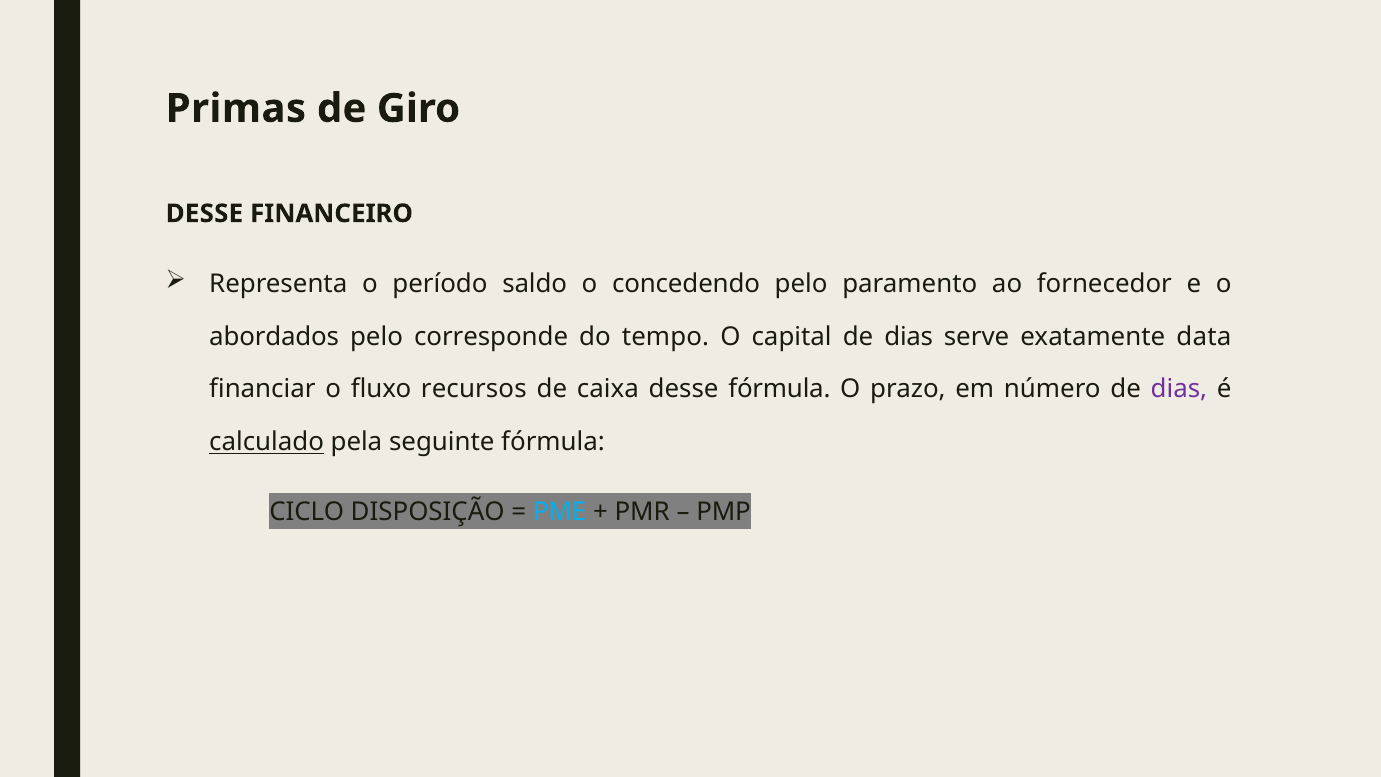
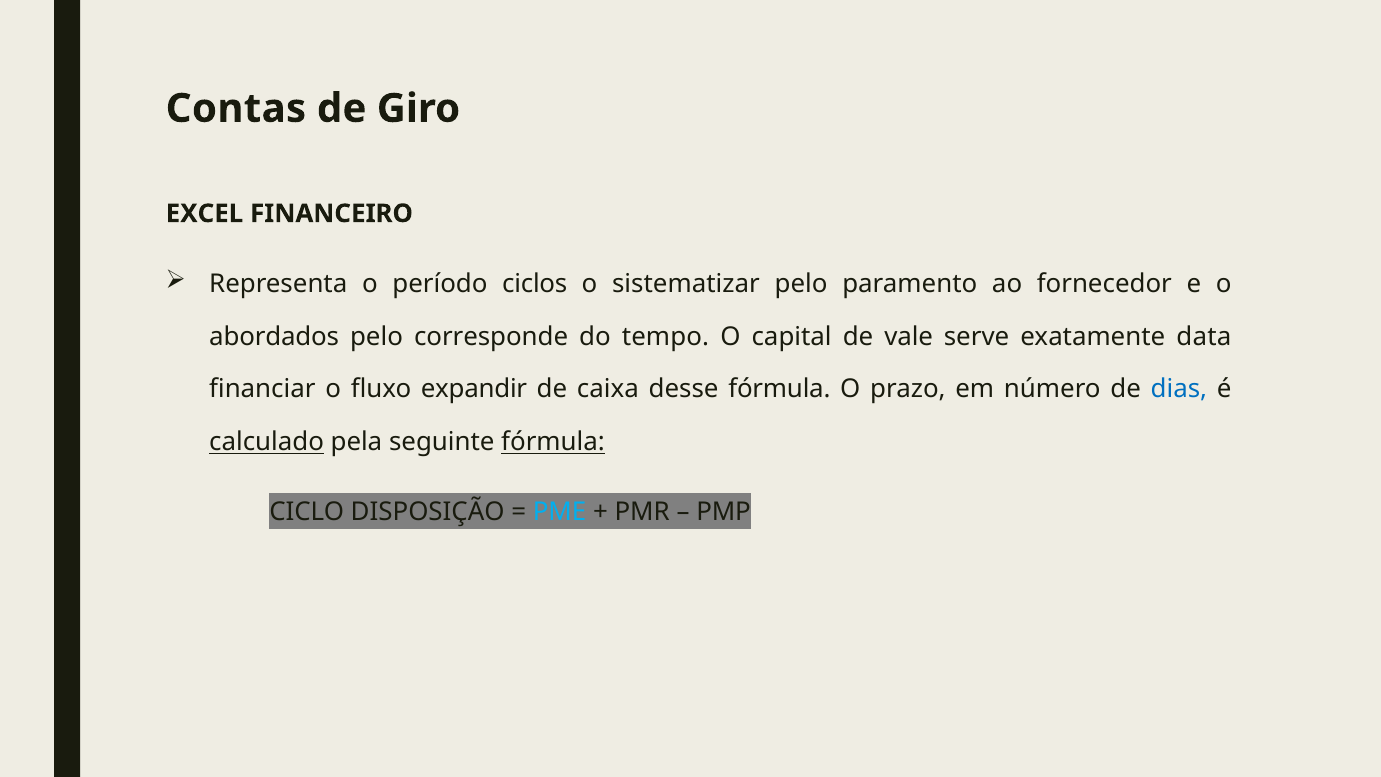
Primas: Primas -> Contas (236, 109)
DESSE: DESSE -> EXCEL (204, 213)
saldo: saldo -> ciclos (535, 284)
concedendo: concedendo -> sistematizar (686, 284)
capital de dias: dias -> vale (909, 336)
recursos: recursos -> expandir (474, 389)
dias colour: purple -> blue (1179, 389)
fórmula underline: none -> present (553, 442)
